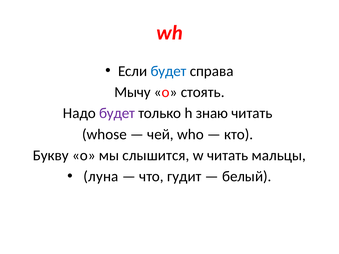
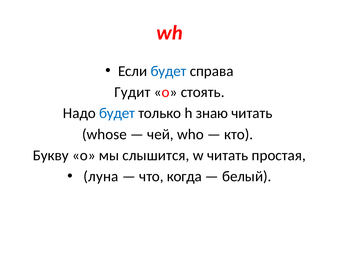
Мычу: Мычу -> Гудит (132, 92)
будет colour: purple -> blue (117, 113)
мальцы: мальцы -> простая (279, 156)
гудит: гудит -> когда (184, 177)
